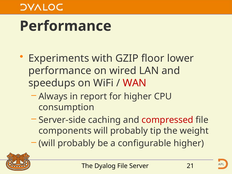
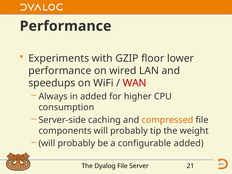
in report: report -> added (94, 96)
compressed colour: red -> orange (167, 120)
configurable higher: higher -> added (189, 143)
